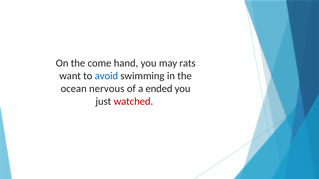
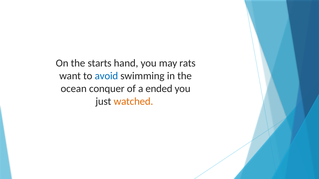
come: come -> starts (100, 63)
nervous: nervous -> conquer (107, 89)
watched colour: red -> orange (133, 102)
